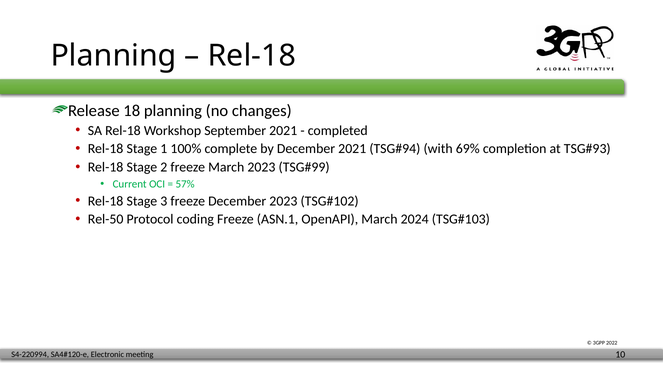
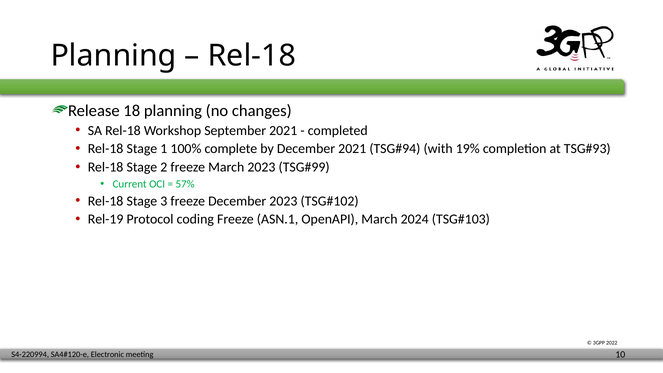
69%: 69% -> 19% (468, 149)
Rel-50: Rel-50 -> Rel-19 (106, 219)
